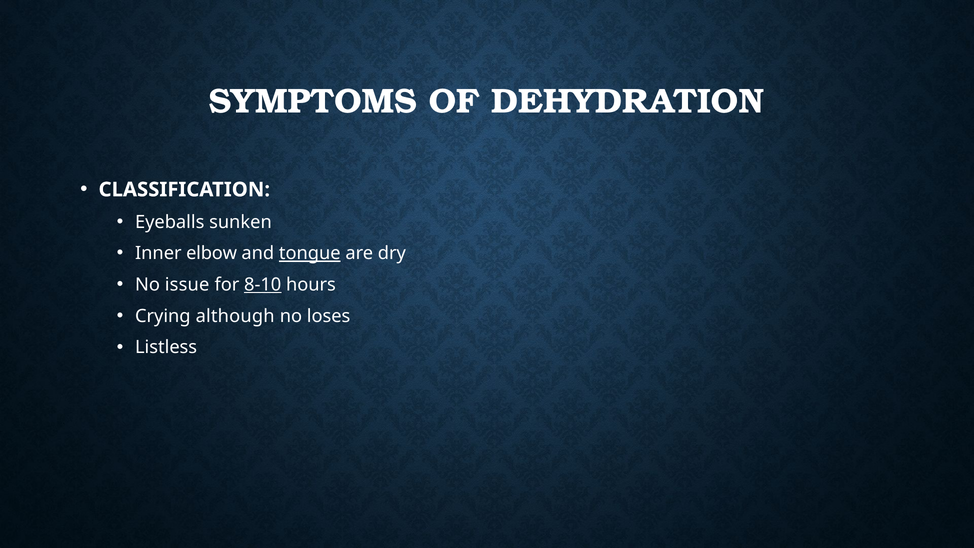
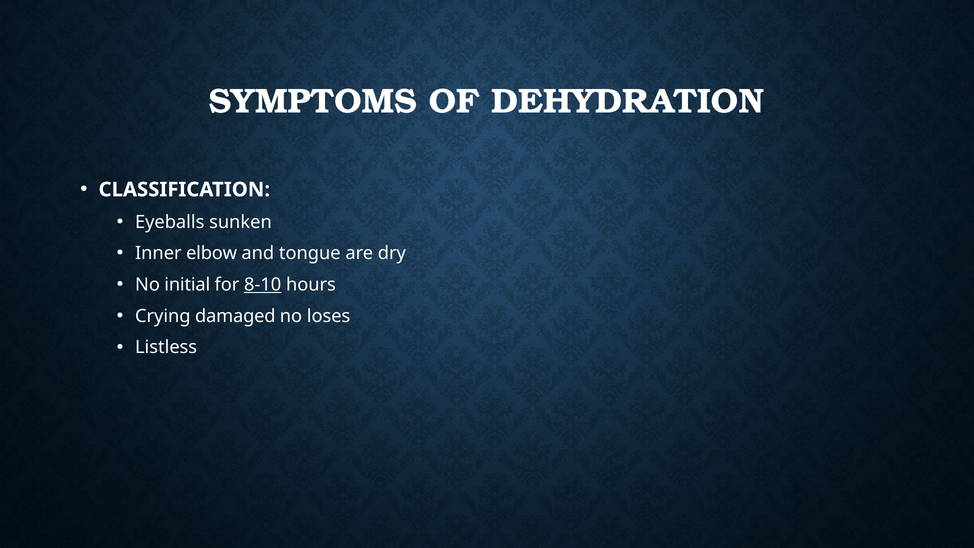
tongue underline: present -> none (310, 253)
issue: issue -> initial (187, 285)
although: although -> damaged (235, 316)
